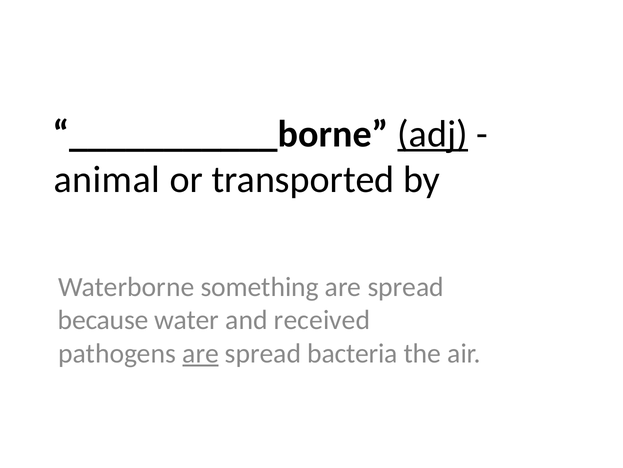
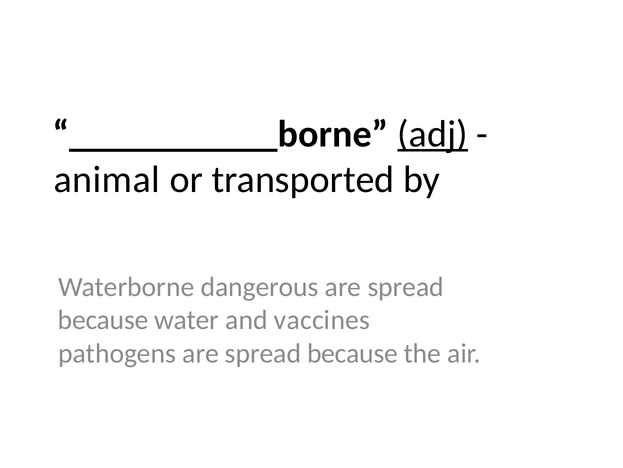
something: something -> dangerous (260, 286)
received: received -> vaccines (322, 320)
are underline: present -> none (201, 353)
bacteria: bacteria -> because (353, 353)
